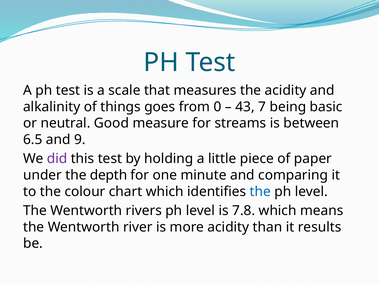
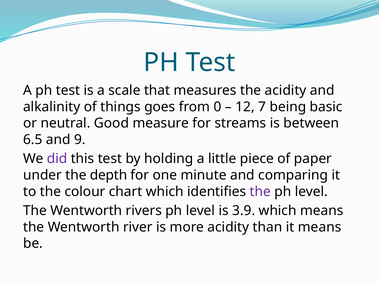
43: 43 -> 12 (245, 107)
the colour: blue -> purple (260, 192)
7.8: 7.8 -> 3.9 (244, 211)
it results: results -> means (320, 227)
